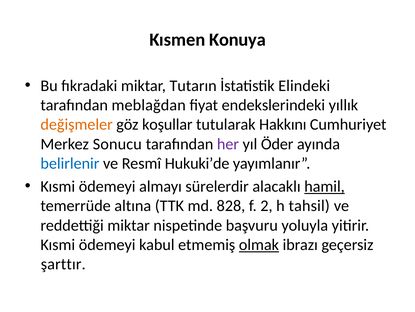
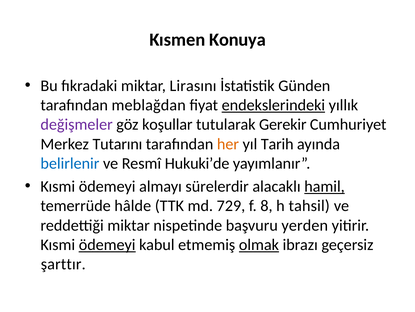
Tutarın: Tutarın -> Lirasını (193, 86)
Elindeki: Elindeki -> Günden (304, 86)
endekslerindeki underline: none -> present (273, 105)
değişmeler colour: orange -> purple (77, 124)
Hakkını: Hakkını -> Gerekir (283, 124)
Sonucu: Sonucu -> Tutarını (117, 144)
her colour: purple -> orange (228, 144)
Öder: Öder -> Tarih (277, 144)
altına: altına -> hâlde (133, 205)
828: 828 -> 729 (231, 205)
2: 2 -> 8 (266, 205)
yoluyla: yoluyla -> yerden (305, 225)
ödemeyi underline: none -> present (107, 244)
